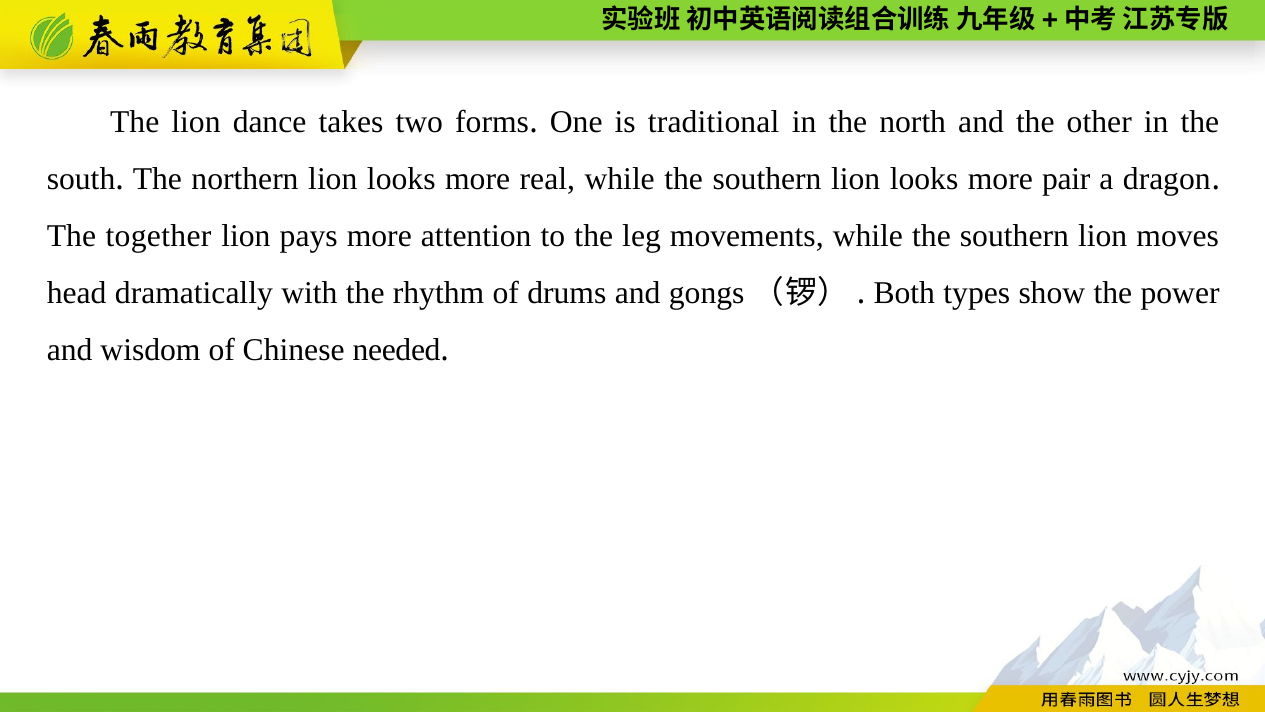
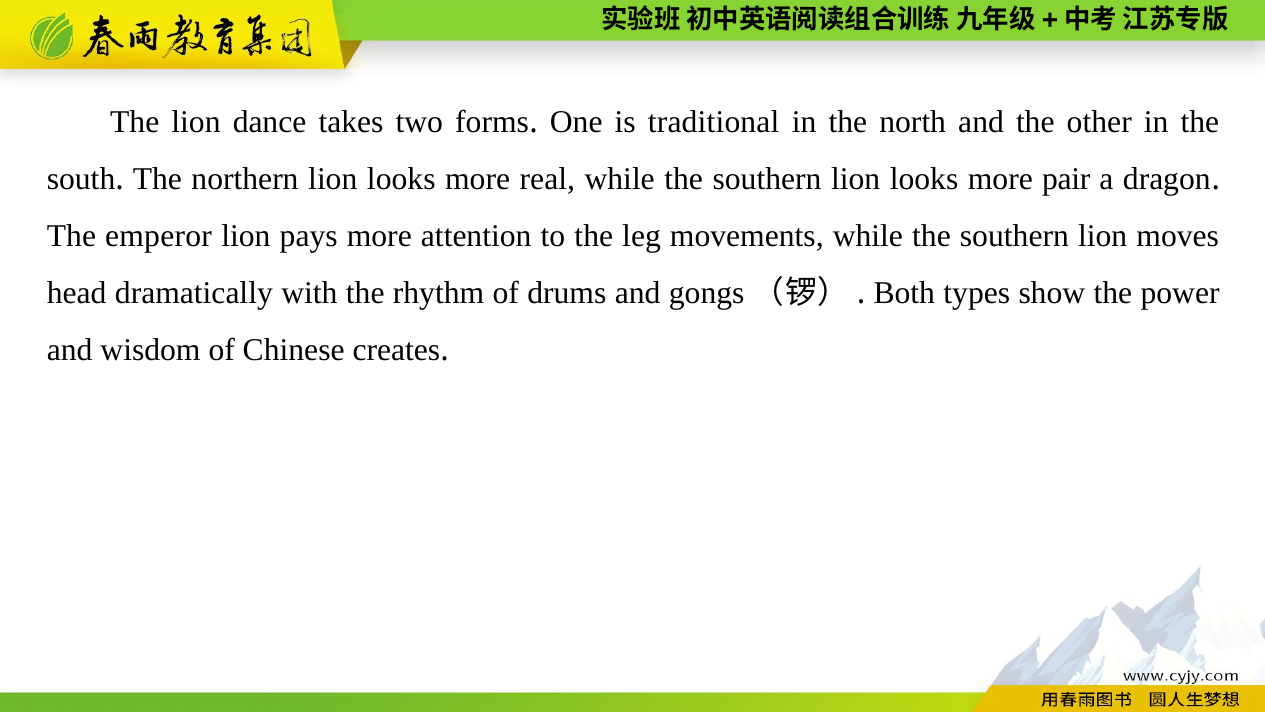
together: together -> emperor (159, 236)
needed: needed -> creates (396, 350)
